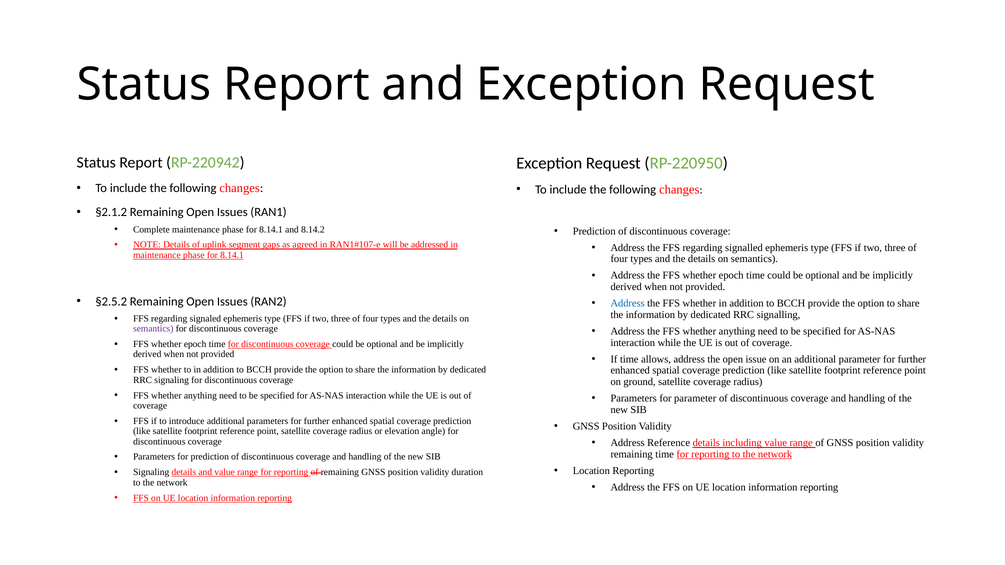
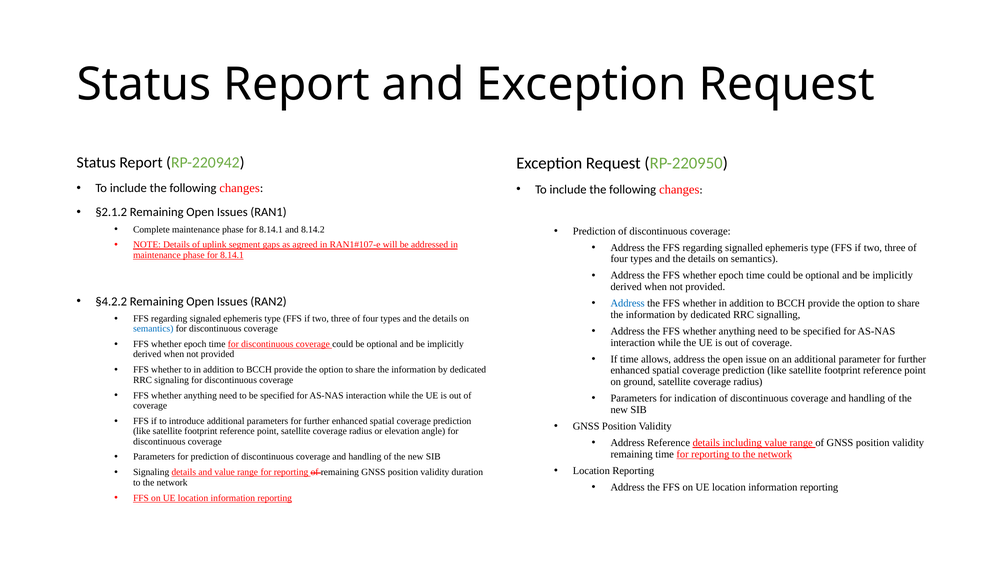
§2.5.2: §2.5.2 -> §4.2.2 (111, 302)
semantics colour: purple -> blue (153, 329)
for parameter: parameter -> indication (695, 399)
